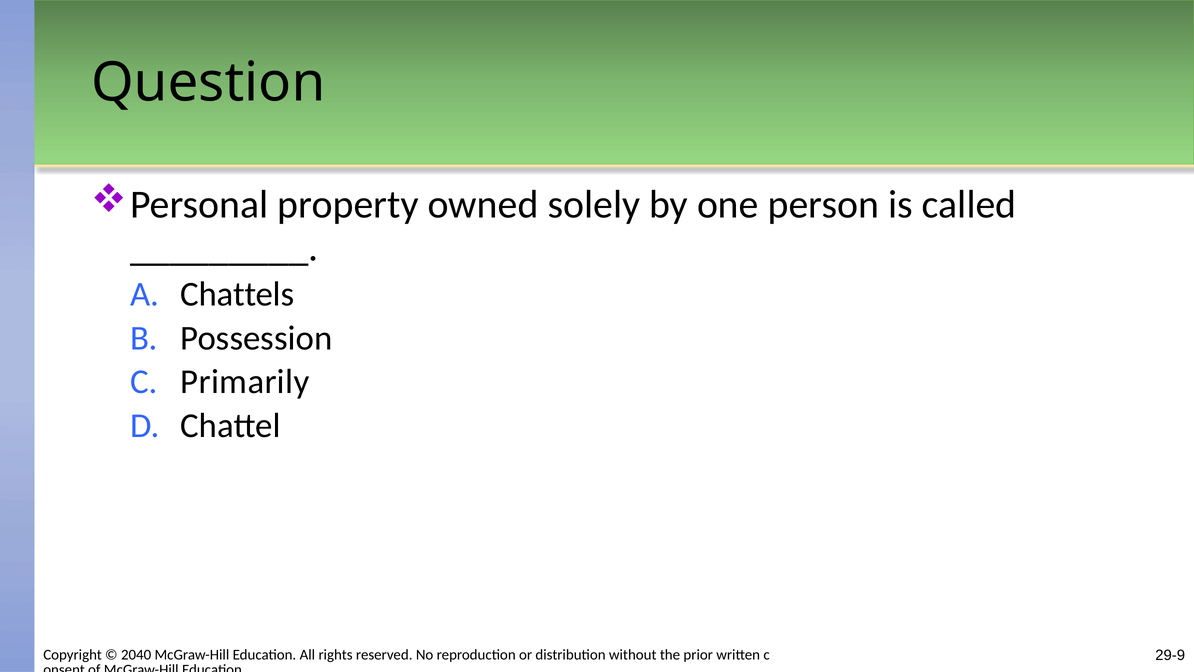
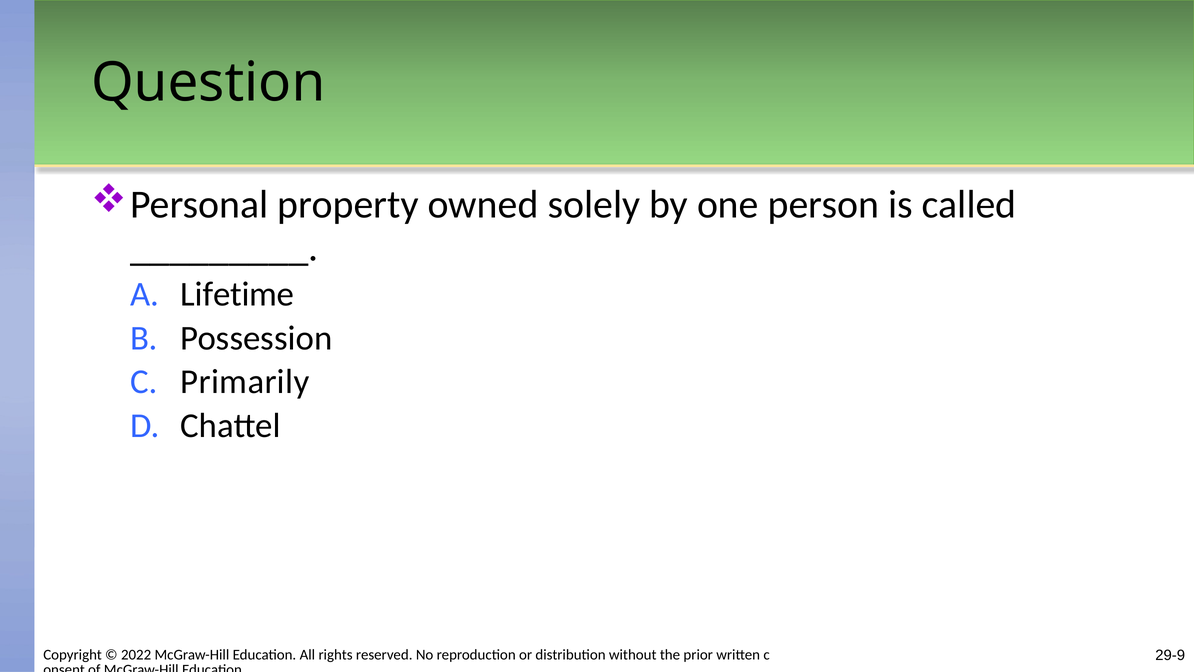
Chattels: Chattels -> Lifetime (237, 294)
2040: 2040 -> 2022 (136, 655)
